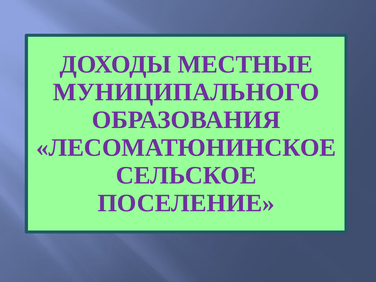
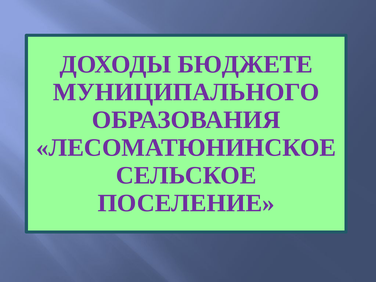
МЕСТНЫЕ: МЕСТНЫЕ -> БЮДЖЕТЕ (245, 64)
